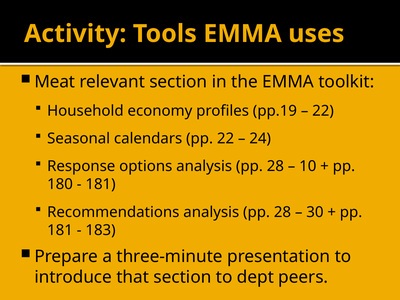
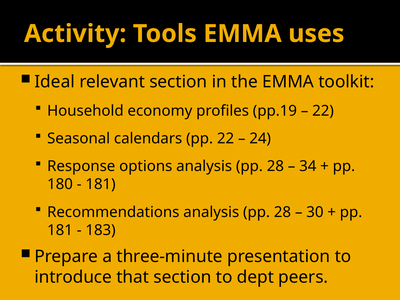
Meat: Meat -> Ideal (55, 82)
10: 10 -> 34 (308, 166)
